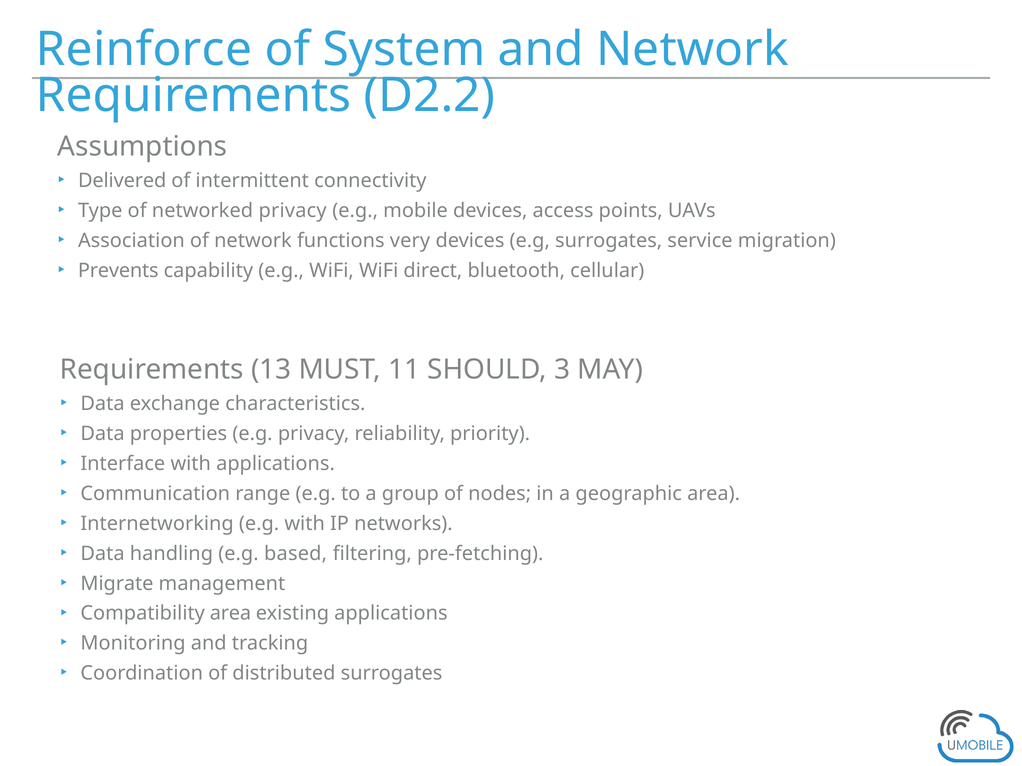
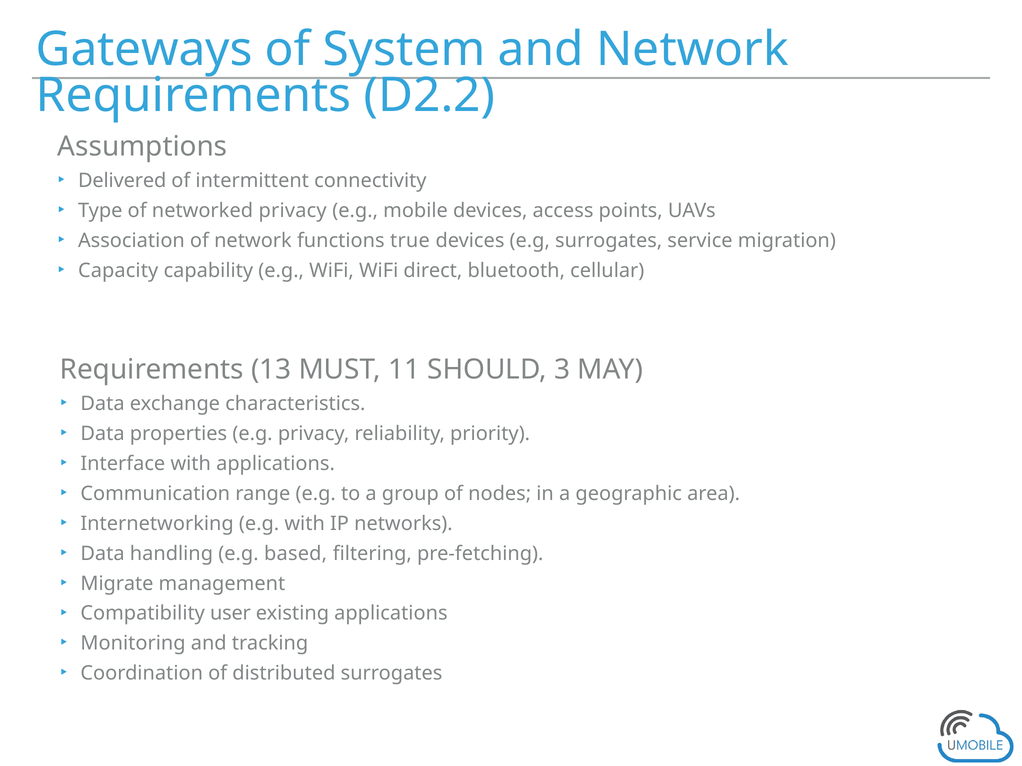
Reinforce: Reinforce -> Gateways (144, 49)
very: very -> true (410, 241)
Prevents: Prevents -> Capacity (118, 271)
Compatibility area: area -> user (230, 614)
